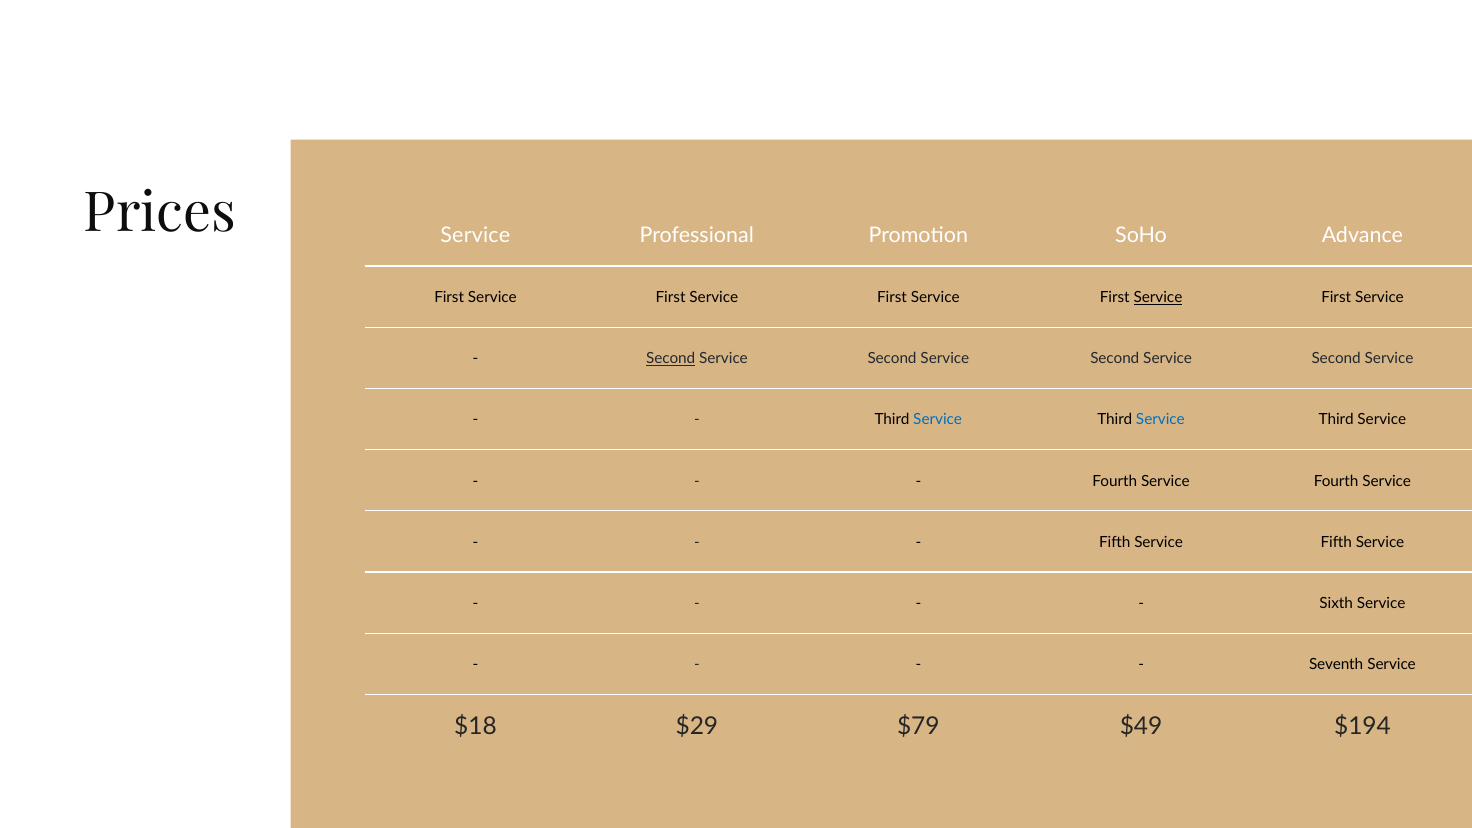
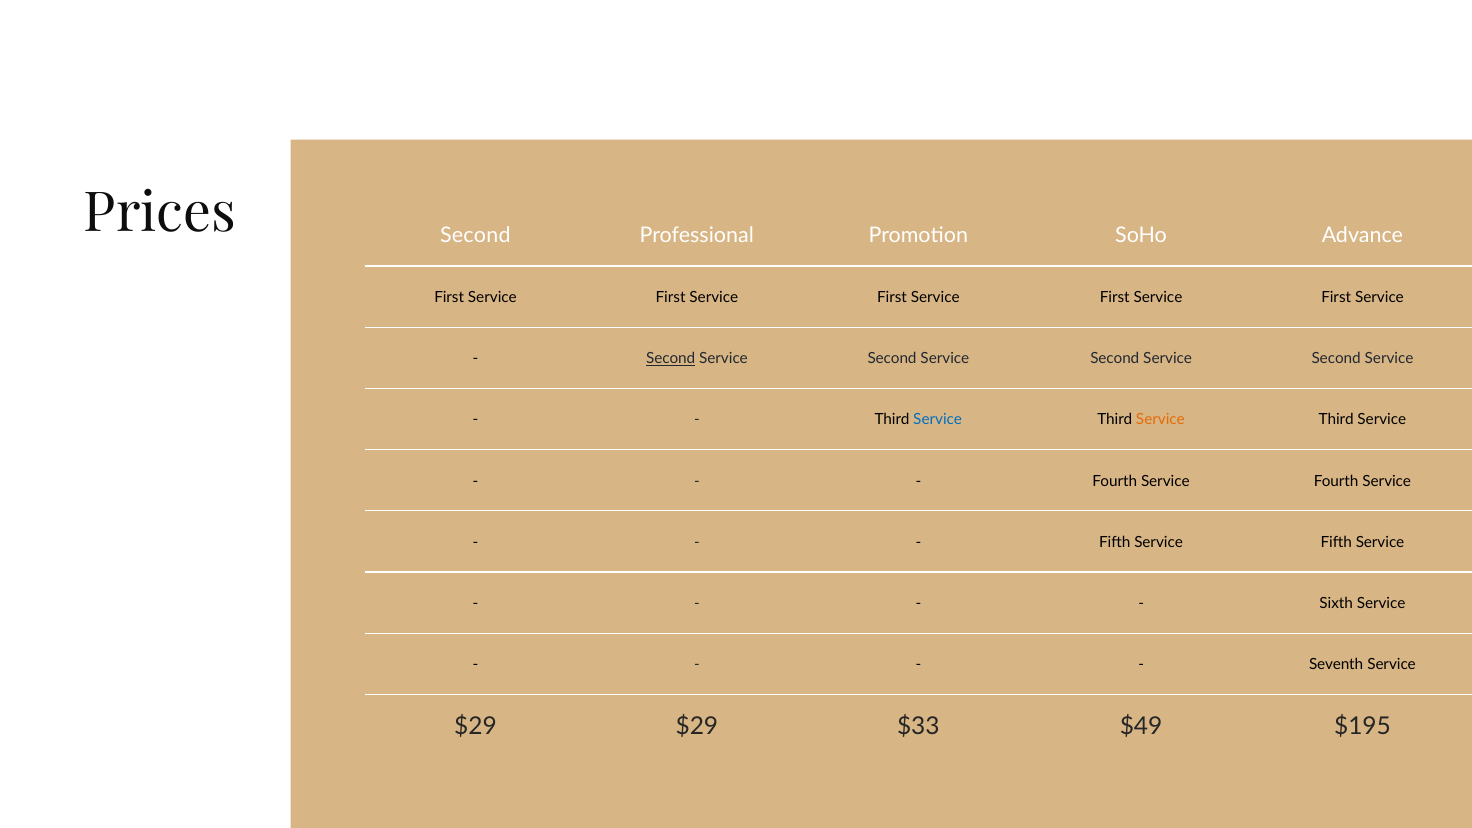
Service: Service -> Second (475, 235)
Service underline: present -> none (1158, 297)
Service colour: blue -> orange (1160, 420)
$18: $18 -> $29 (475, 726)
$79: $79 -> $33 (918, 726)
$194: $194 -> $195 (1363, 726)
